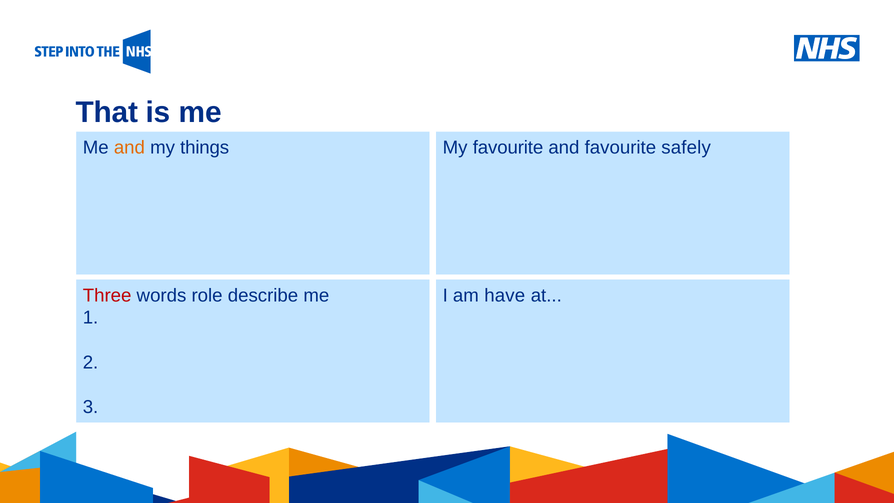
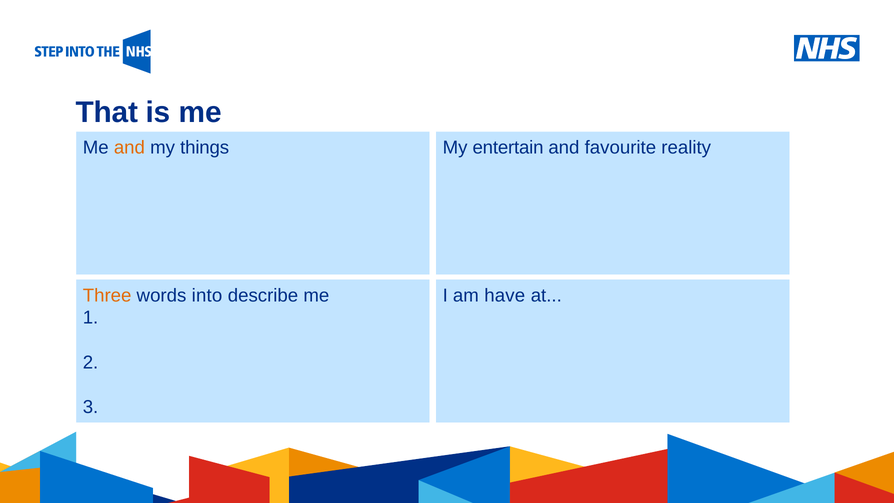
My favourite: favourite -> entertain (508, 147)
safely: safely -> reality (686, 147)
Three colour: red -> orange (107, 295)
role: role -> into (207, 295)
